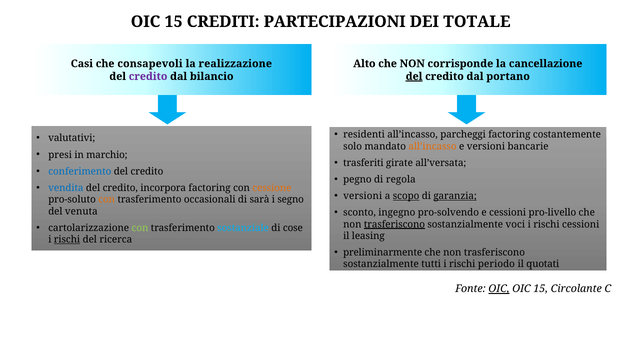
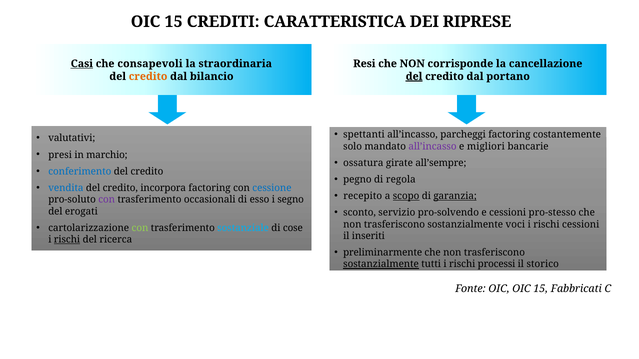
PARTECIPAZIONI: PARTECIPAZIONI -> CARATTERISTICA (335, 22)
TOTALE: TOTALE -> RIPRESE (477, 22)
Casi underline: none -> present (82, 64)
realizzazione: realizzazione -> straordinaria (235, 64)
Alto: Alto -> Resi (364, 64)
credito colour: purple -> orange (148, 76)
residenti: residenti -> spettanti (364, 135)
all’incasso colour: orange -> purple (432, 147)
e versioni: versioni -> migliori (486, 147)
trasferiti: trasferiti -> ossatura (363, 163)
all’versata: all’versata -> all’sempre (441, 163)
cessione colour: orange -> blue (272, 188)
versioni: versioni -> recepito (363, 196)
con colour: orange -> purple (107, 200)
sarà: sarà -> esso (259, 200)
ingegno: ingegno -> servizio (397, 213)
pro-livello: pro-livello -> pro-stesso (552, 213)
venuta: venuta -> erogati (81, 212)
trasferiscono underline: present -> none (394, 225)
leasing: leasing -> inseriti (368, 236)
sostanzialmente underline: none -> present (381, 265)
periodo: periodo -> processi (497, 265)
quotati: quotati -> storico (543, 265)
OIC underline: present -> none (499, 289)
Circolante: Circolante -> Fabbricati (576, 289)
